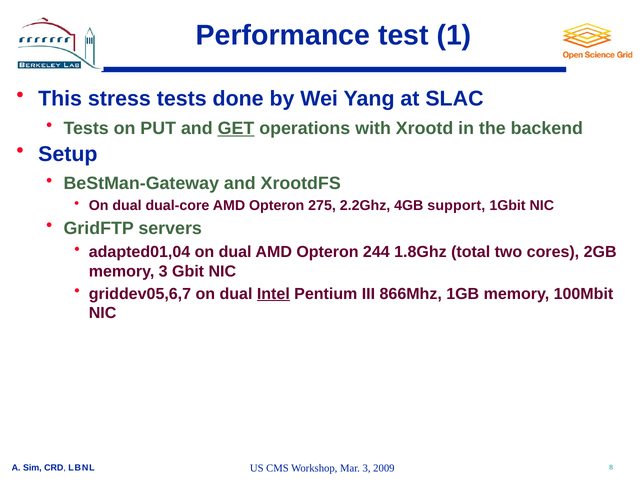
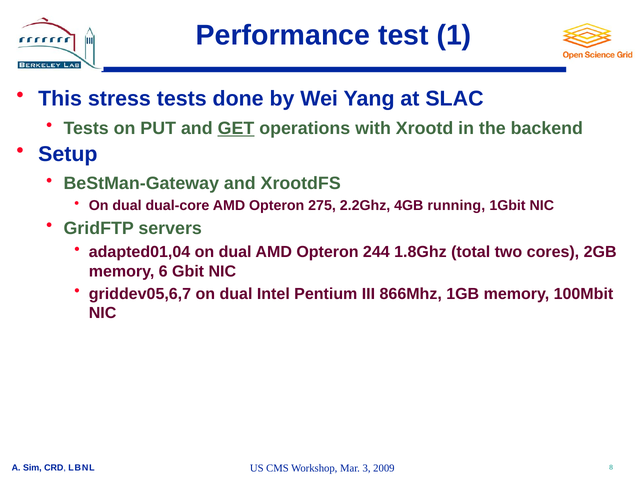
support: support -> running (456, 206)
memory 3: 3 -> 6 (163, 271)
Intel underline: present -> none (273, 294)
